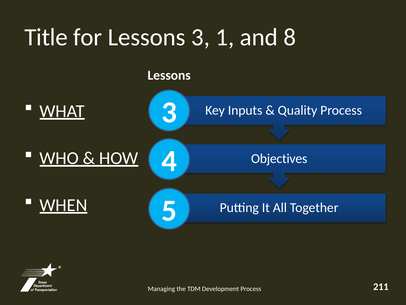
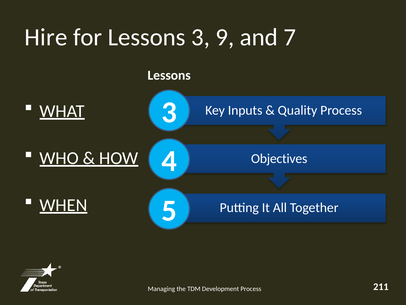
Title: Title -> Hire (46, 37)
1: 1 -> 9 (225, 37)
8: 8 -> 7 (290, 37)
